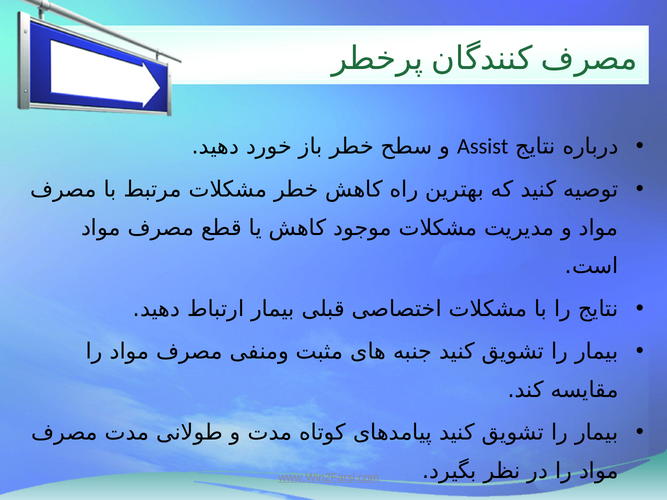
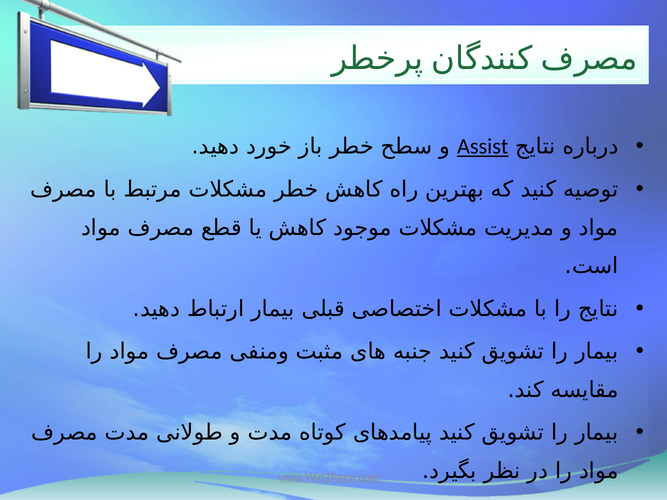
Assist underline: none -> present (483, 147)
